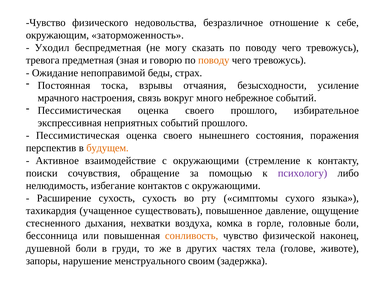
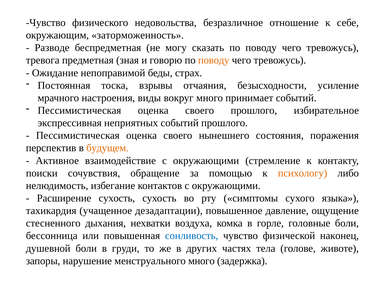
Уходил: Уходил -> Разводе (52, 48)
связь: связь -> виды (149, 98)
небрежное: небрежное -> принимает (249, 98)
психологу colour: purple -> orange (303, 173)
существовать: существовать -> дезадаптации (169, 211)
сонливость colour: orange -> blue (192, 236)
менструального своим: своим -> много (201, 261)
